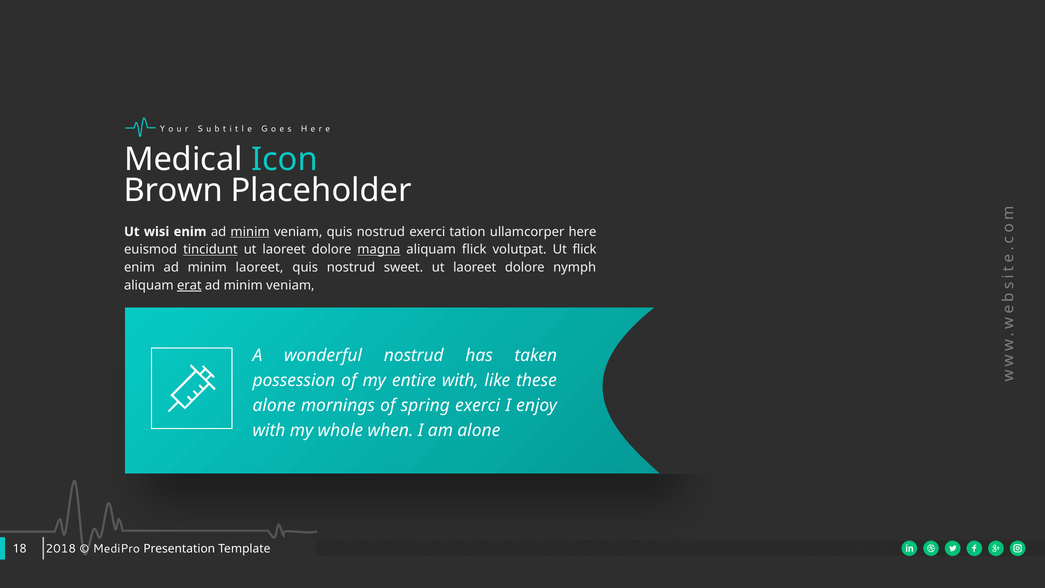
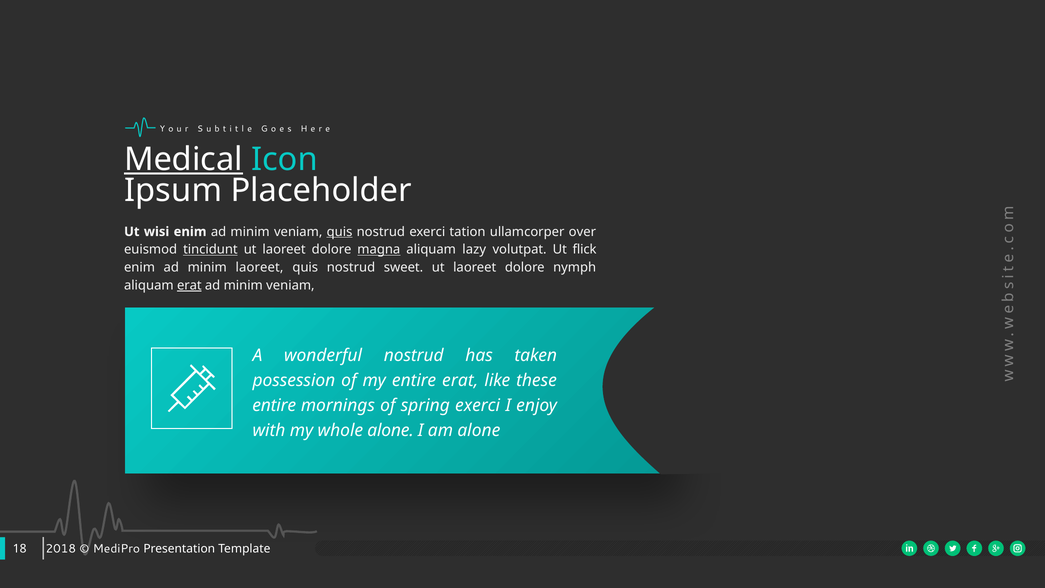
Medical underline: none -> present (183, 159)
Brown: Brown -> Ipsum (173, 191)
minim underline: present -> none (250, 232)
quis underline: none -> present (340, 232)
here: here -> over (582, 232)
aliquam flick: flick -> lazy (474, 249)
entire with: with -> erat (460, 380)
alone: alone -> entire (274, 405)
whole when: when -> alone (391, 431)
